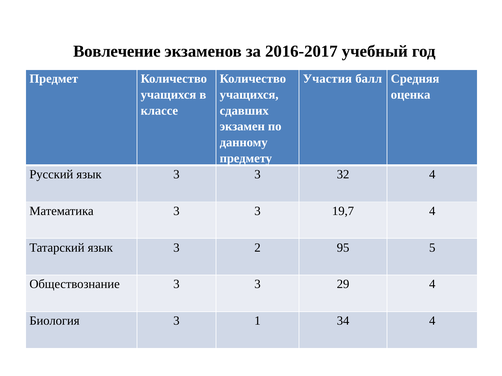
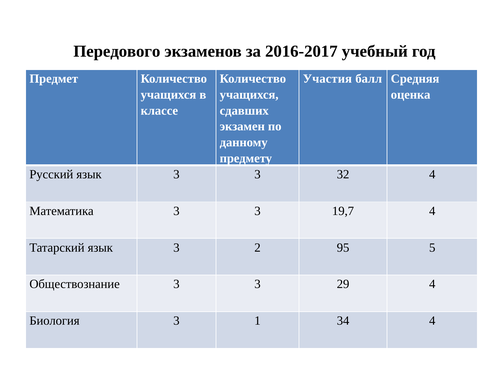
Вовлечение: Вовлечение -> Передового (117, 51)
